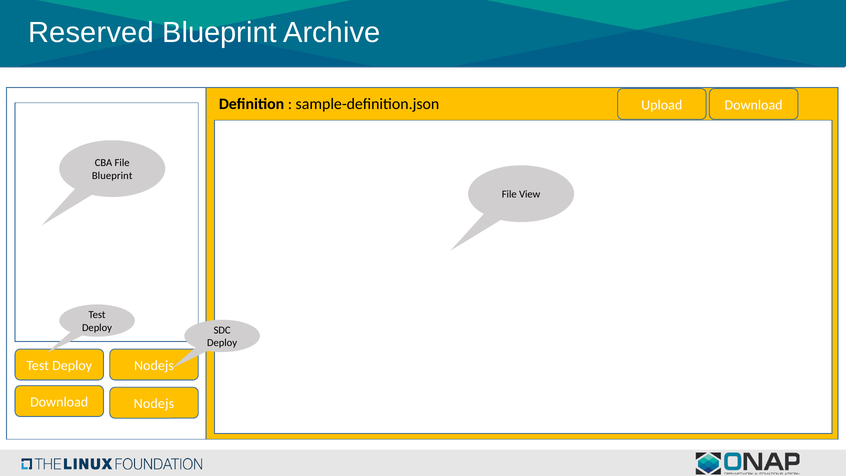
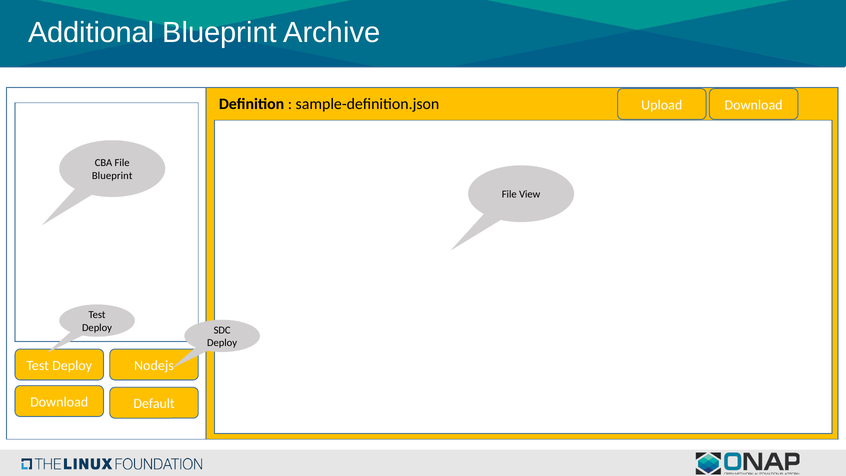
Reserved: Reserved -> Additional (91, 32)
Download Nodejs: Nodejs -> Default (154, 404)
